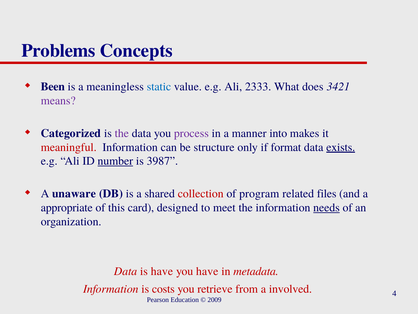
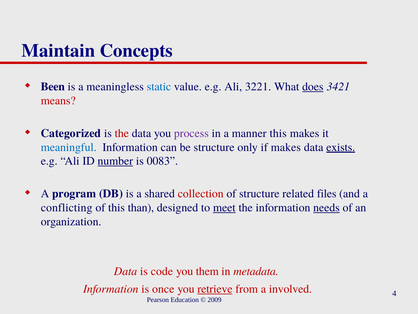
Problems: Problems -> Maintain (58, 51)
2333: 2333 -> 3221 (258, 87)
does underline: none -> present (313, 87)
means colour: purple -> red (58, 100)
the colour: purple -> red (122, 133)
manner into: into -> this (278, 133)
meaningful colour: red -> blue (69, 147)
if format: format -> makes (286, 147)
3987: 3987 -> 0083 (162, 161)
unaware: unaware -> program (74, 193)
of program: program -> structure (259, 193)
appropriate: appropriate -> conflicting (67, 207)
card: card -> than (141, 207)
meet underline: none -> present (224, 207)
is have: have -> code (162, 271)
you have: have -> them (207, 271)
costs: costs -> once (163, 289)
retrieve underline: none -> present (215, 289)
